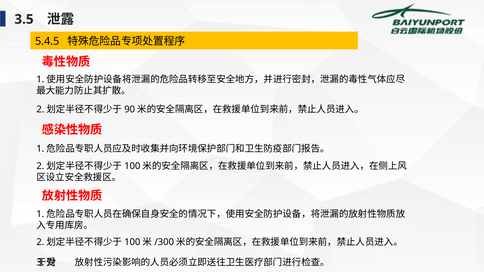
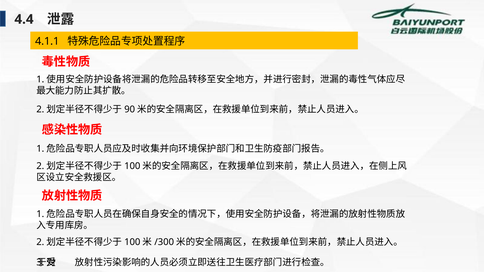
3.5: 3.5 -> 4.4 (24, 19)
5.4.5: 5.4.5 -> 4.1.1 (47, 41)
